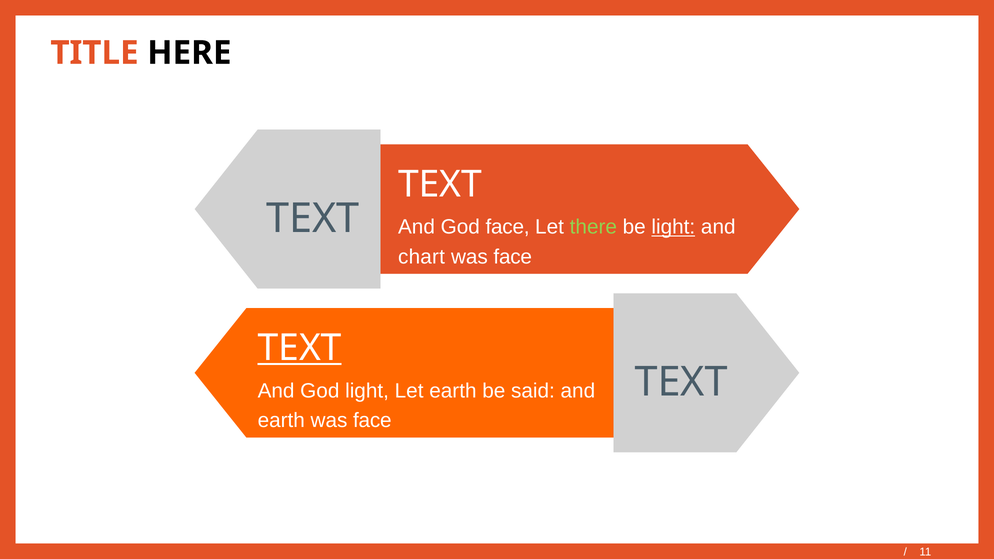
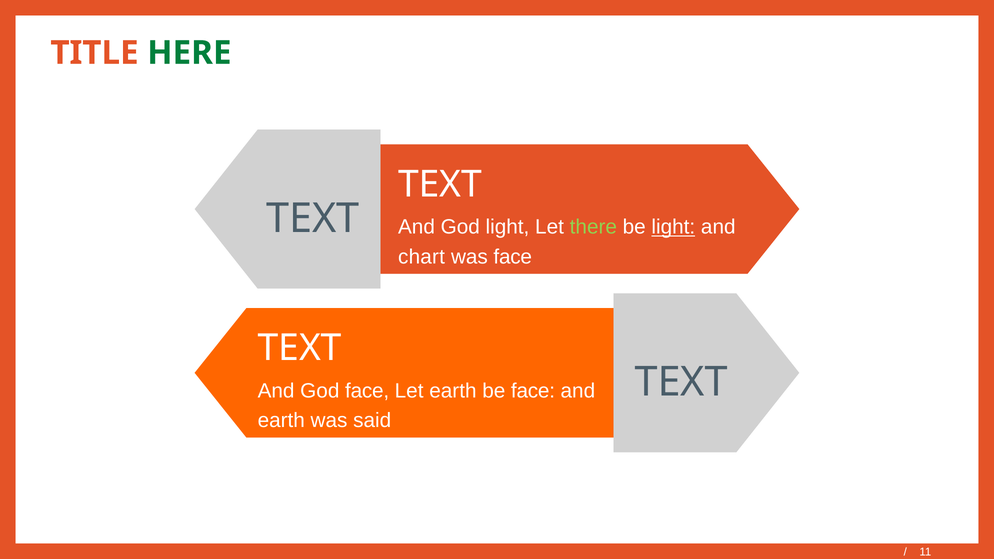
HERE colour: black -> green (189, 53)
God face: face -> light (507, 227)
TEXT underline: present -> none (300, 348)
God light: light -> face (367, 391)
be said: said -> face (533, 391)
face: face -> said (372, 421)
